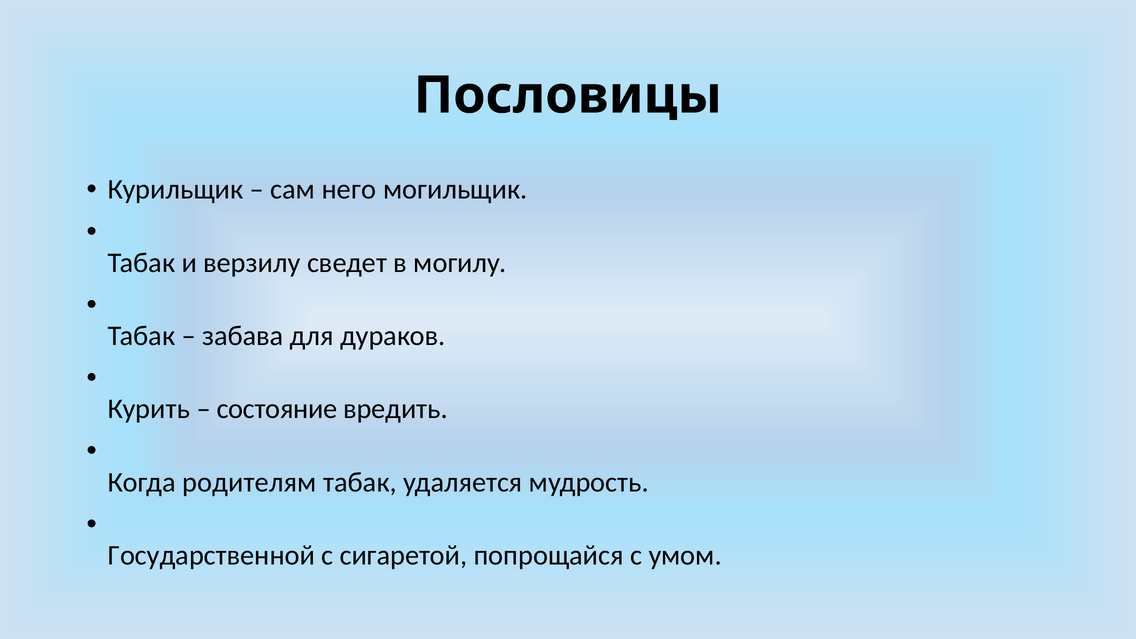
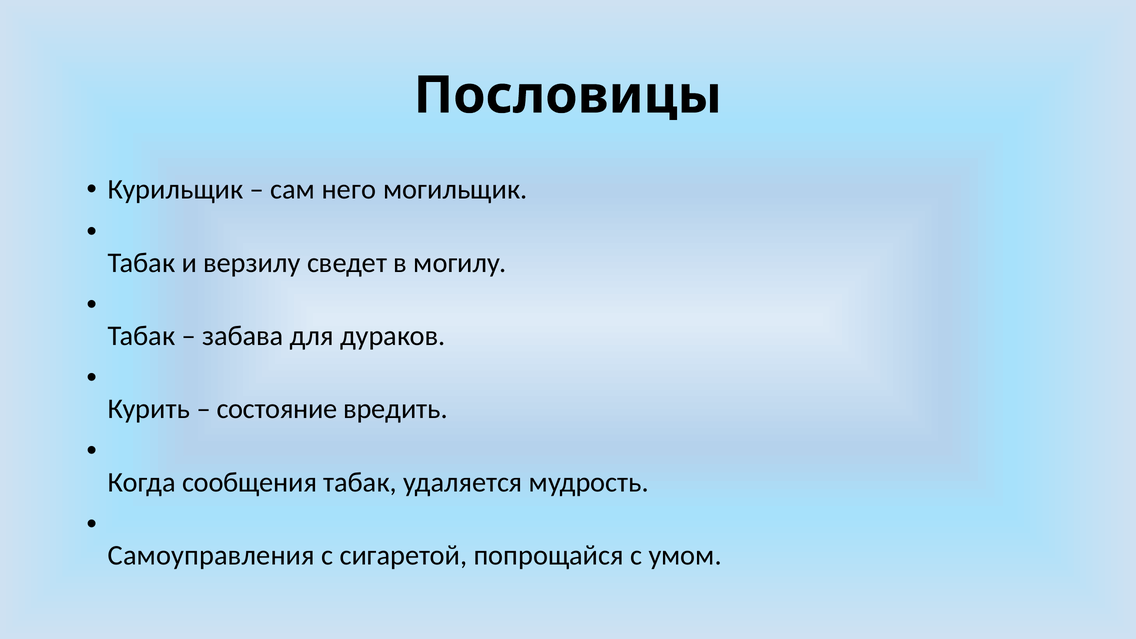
родителям: родителям -> сообщения (250, 482)
Государственной: Государственной -> Самоуправления (211, 555)
